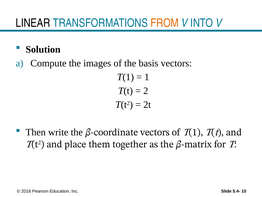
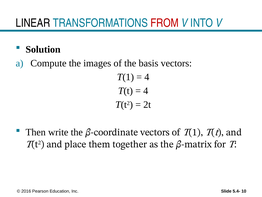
FROM colour: orange -> red (165, 23)
1: 1 -> 4 (147, 77)
2: 2 -> 4 (146, 91)
